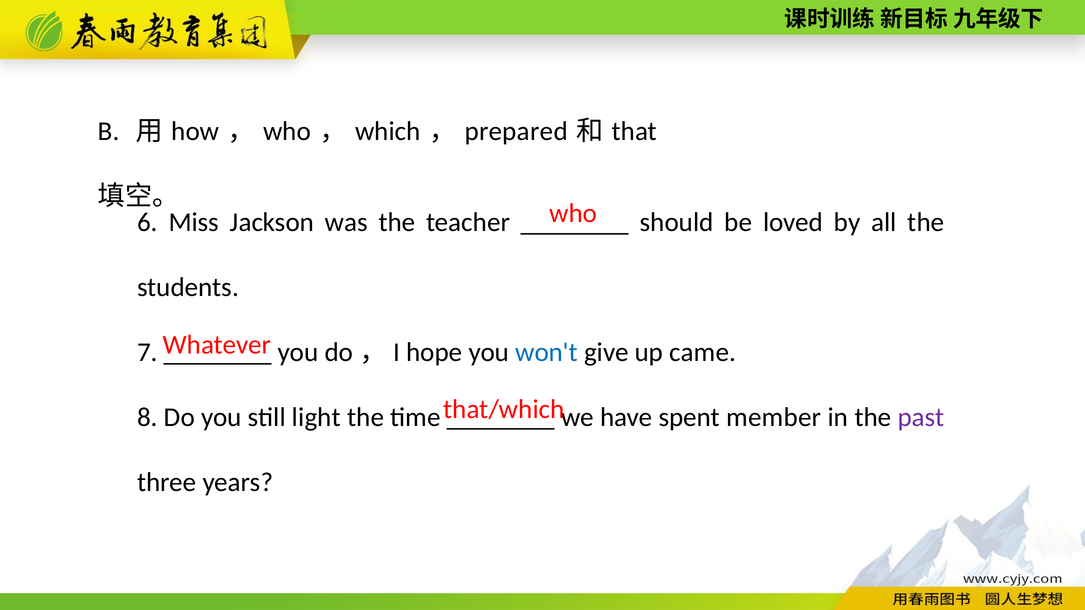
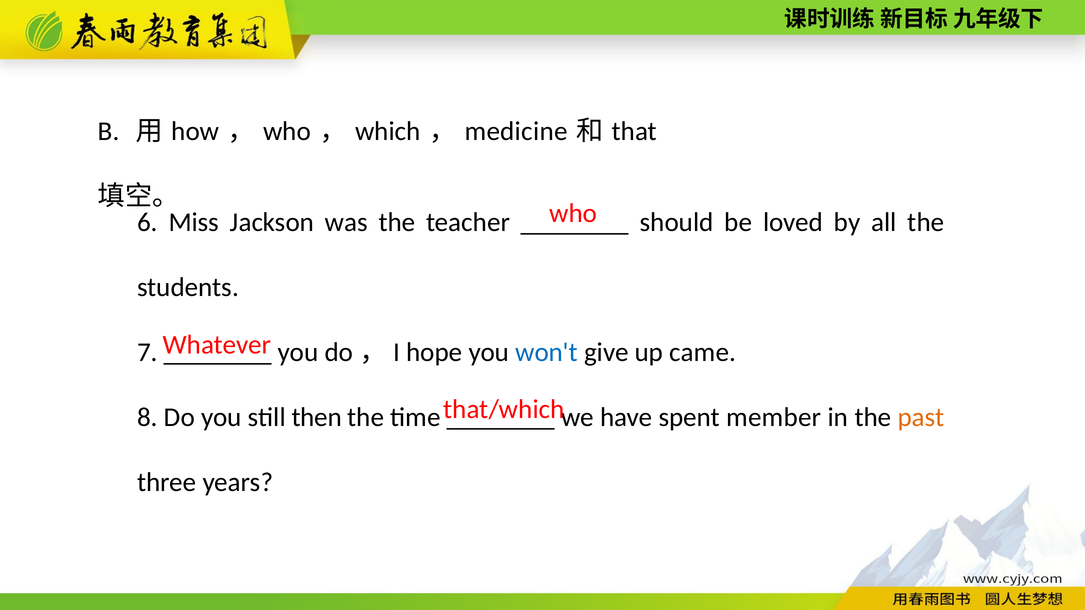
prepared: prepared -> medicine (516, 131)
light: light -> then (317, 418)
past colour: purple -> orange (921, 418)
